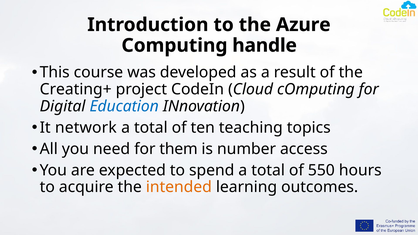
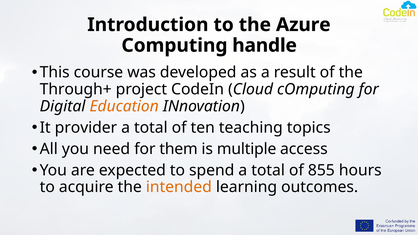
Creating+: Creating+ -> Through+ (76, 89)
Education colour: blue -> orange (124, 106)
network: network -> provider (86, 128)
number: number -> multiple (247, 149)
550: 550 -> 855 (321, 170)
